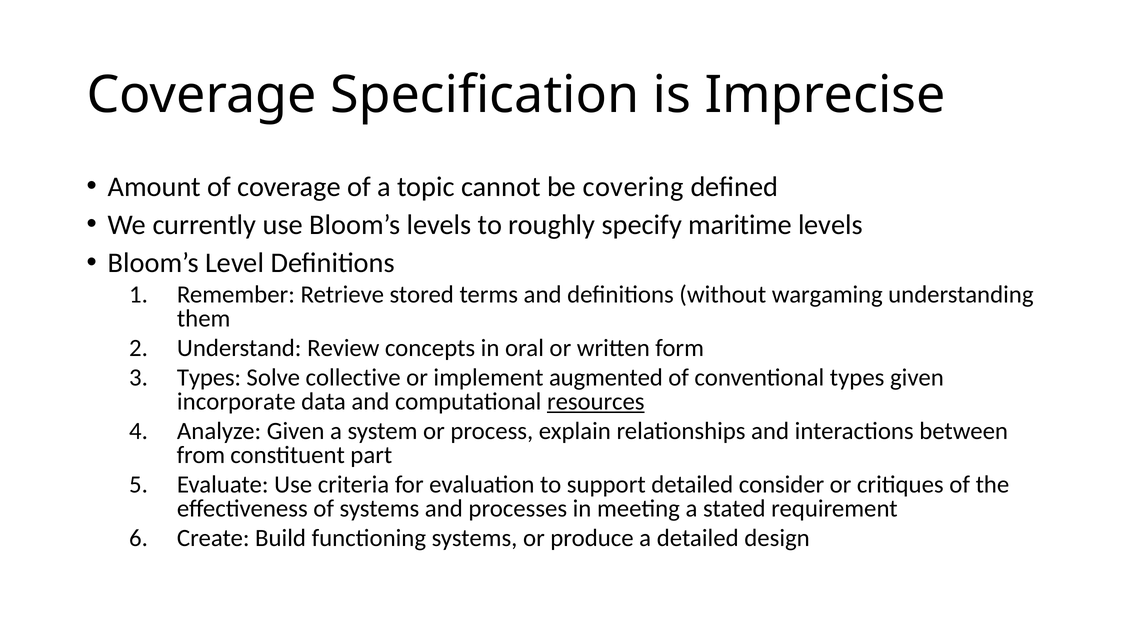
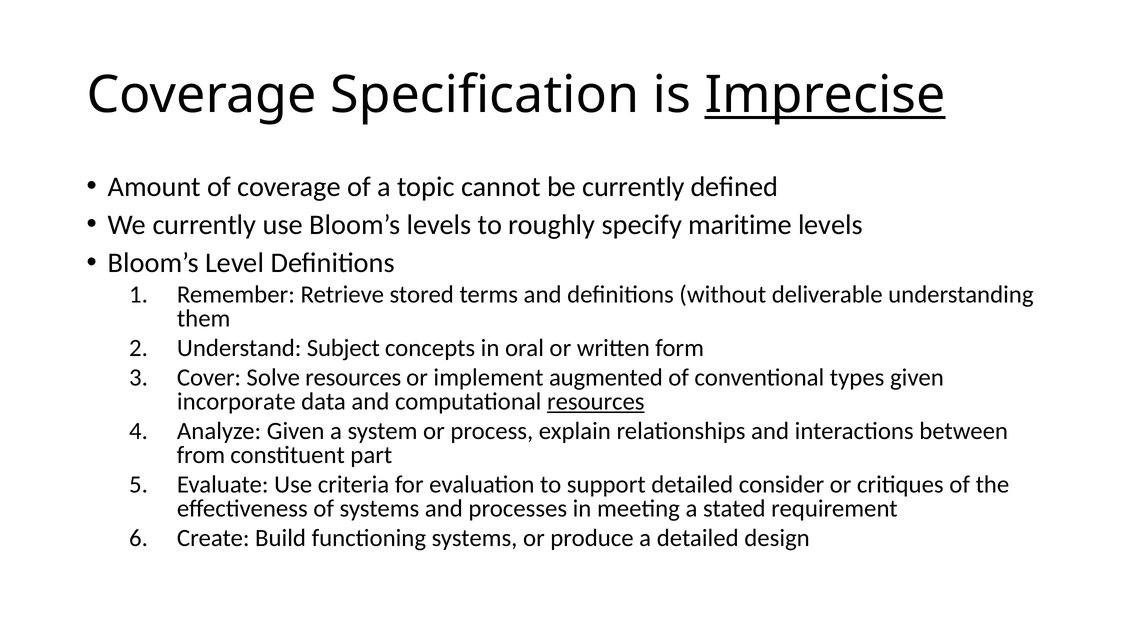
Imprecise underline: none -> present (825, 95)
be covering: covering -> currently (633, 187)
wargaming: wargaming -> deliverable (827, 295)
Review: Review -> Subject (343, 348)
Types: Types -> Cover (209, 378)
Solve collective: collective -> resources (353, 378)
